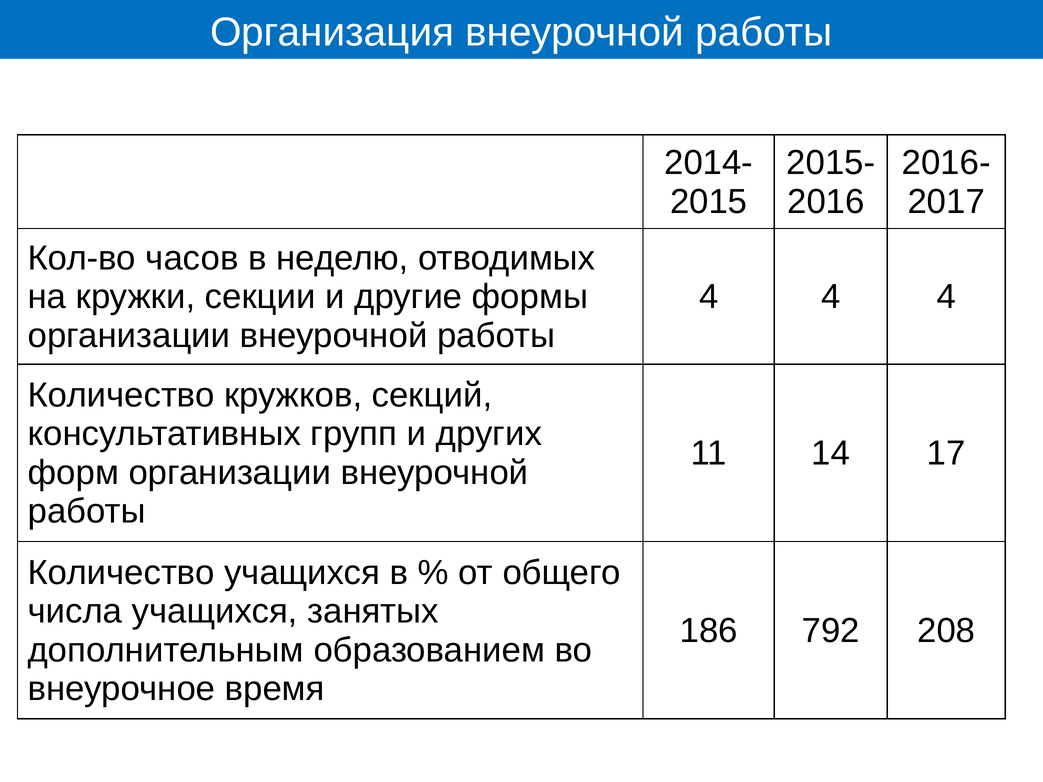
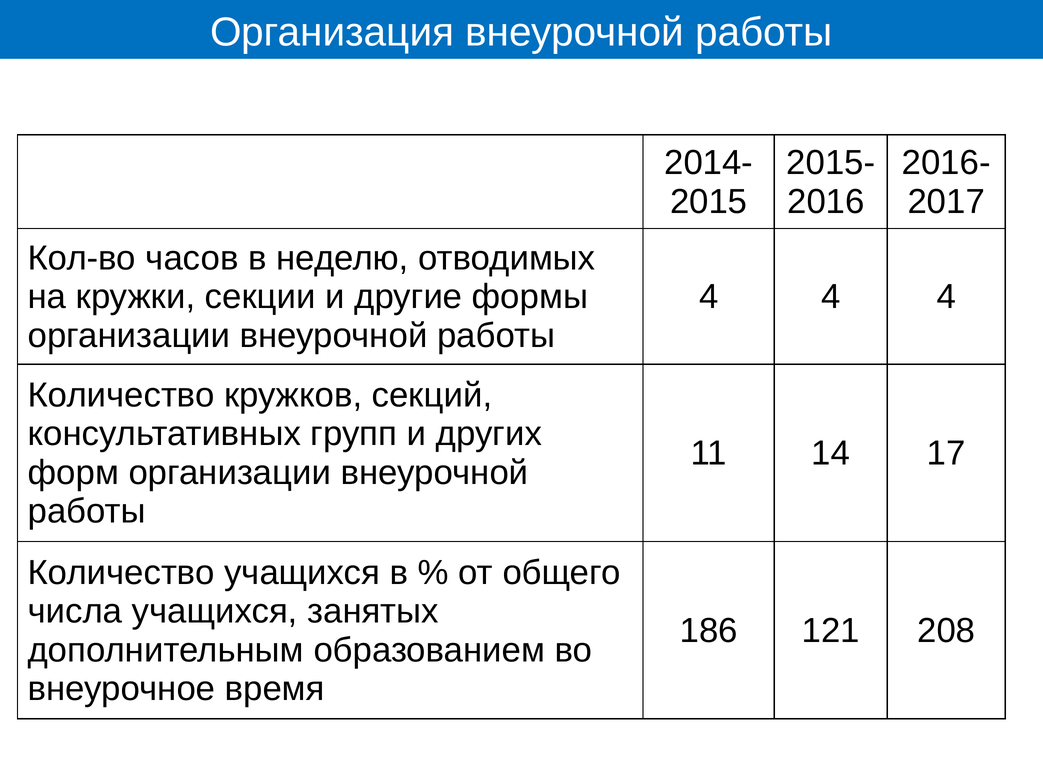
792: 792 -> 121 (831, 631)
